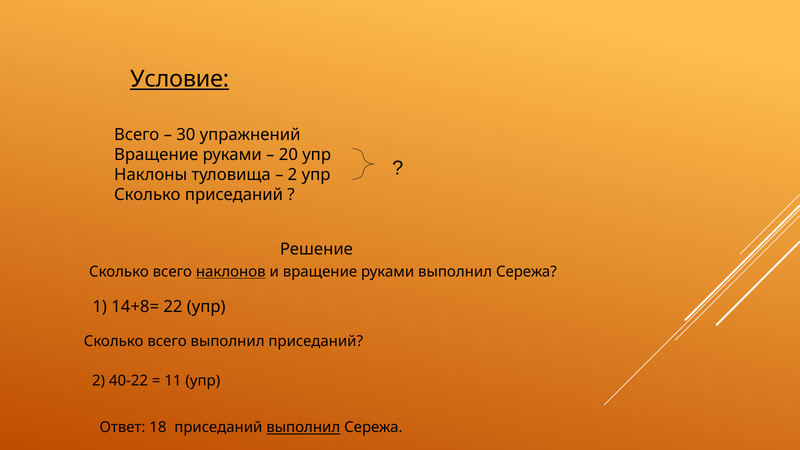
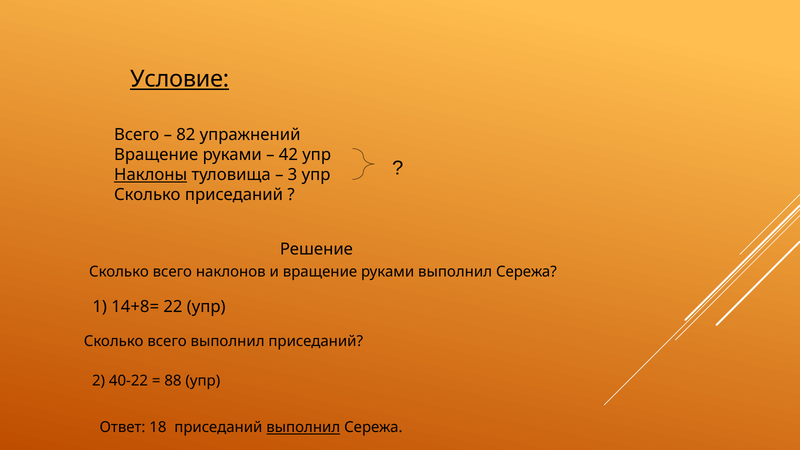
30: 30 -> 82 (186, 135)
20: 20 -> 42 (288, 155)
Наклоны underline: none -> present (151, 175)
2: 2 -> 3 (292, 175)
наклонов underline: present -> none (231, 272)
11: 11 -> 88 (173, 381)
